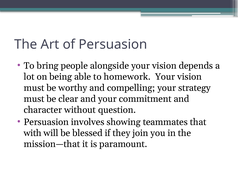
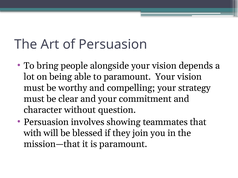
to homework: homework -> paramount (127, 77)
